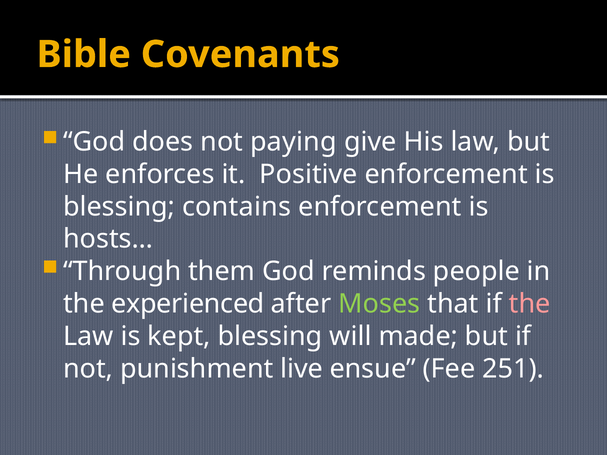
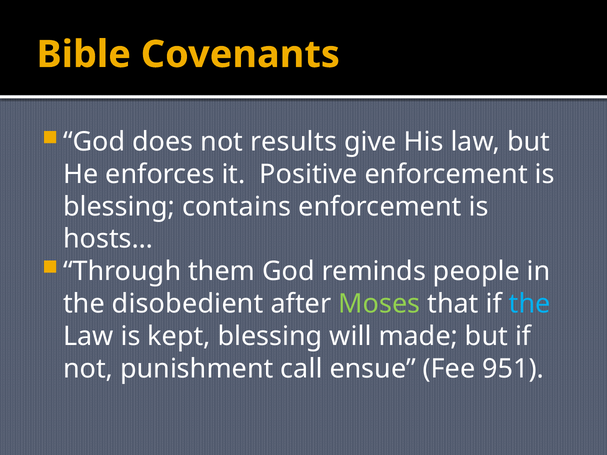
paying: paying -> results (294, 142)
experienced: experienced -> disobedient (188, 304)
the colour: pink -> light blue (530, 304)
live: live -> call (302, 369)
251: 251 -> 951 (513, 369)
